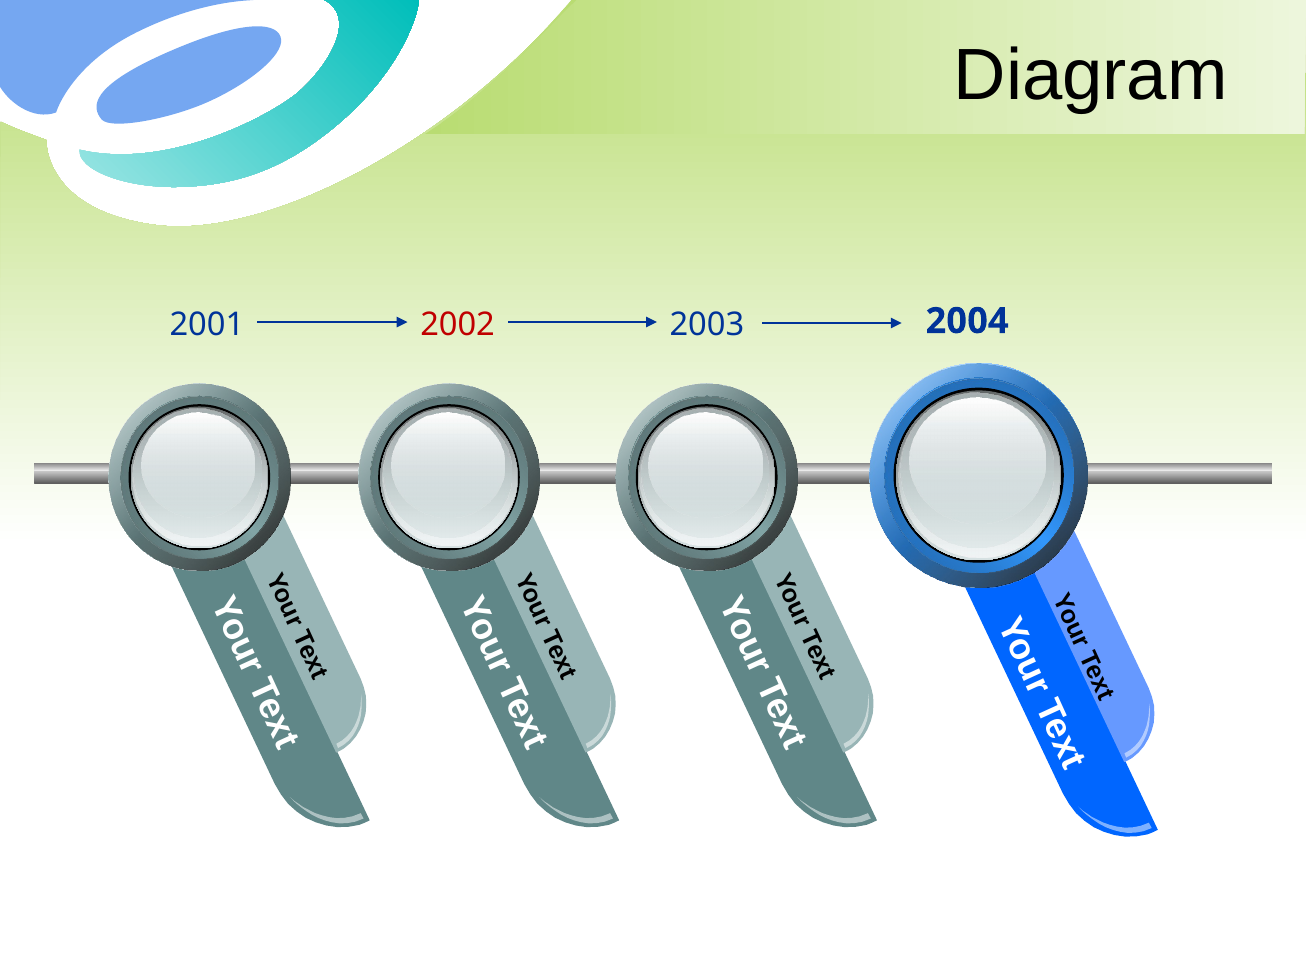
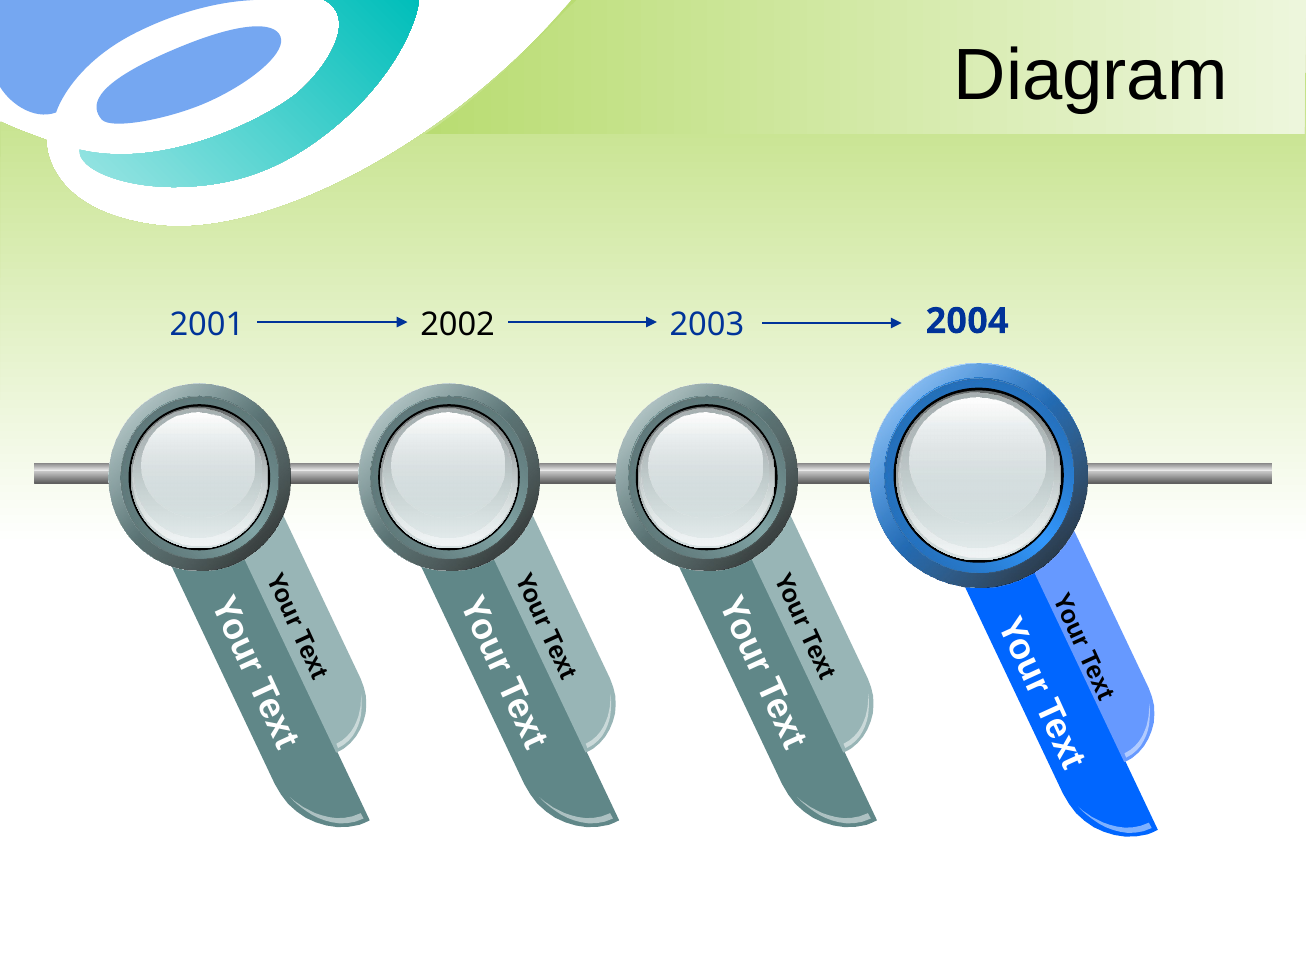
2002 colour: red -> black (458, 324)
